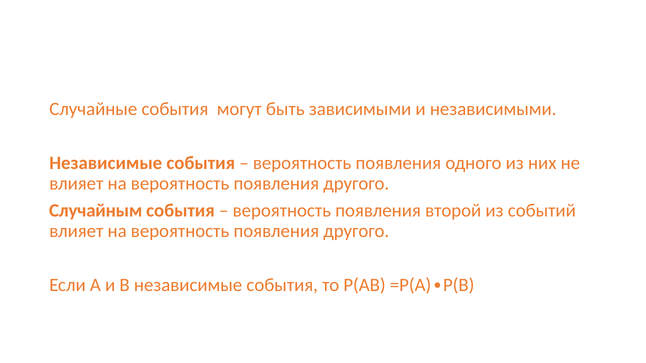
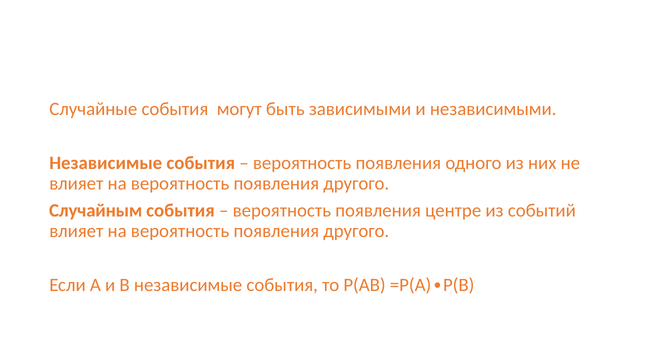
второй: второй -> центре (453, 211)
